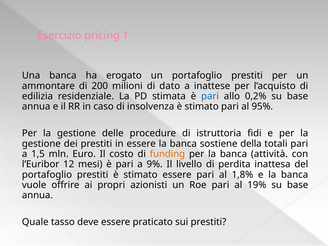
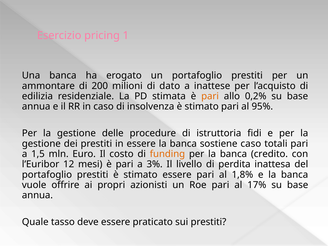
pari colour: blue -> orange (210, 96)
sostiene della: della -> caso (251, 144)
attività: attività -> credito (269, 154)
9%: 9% -> 3% (155, 164)
19%: 19% -> 17% (257, 185)
